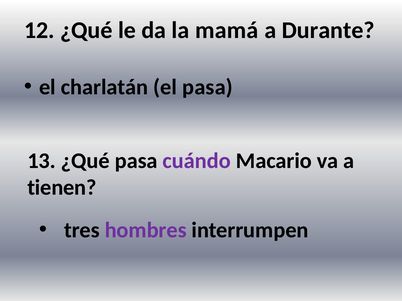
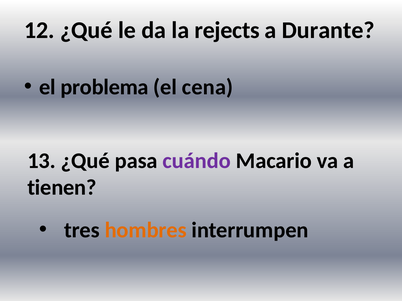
mamá: mamá -> rejects (227, 30)
charlatán: charlatán -> problema (105, 87)
el pasa: pasa -> cena (208, 87)
hombres colour: purple -> orange (146, 230)
